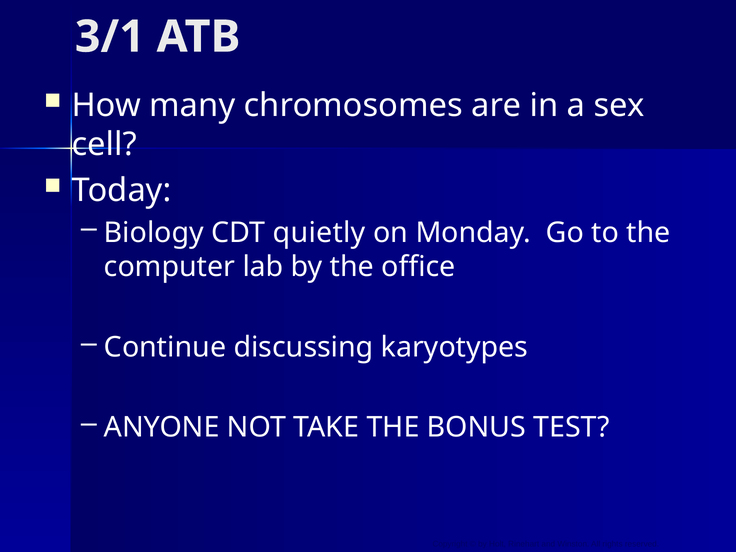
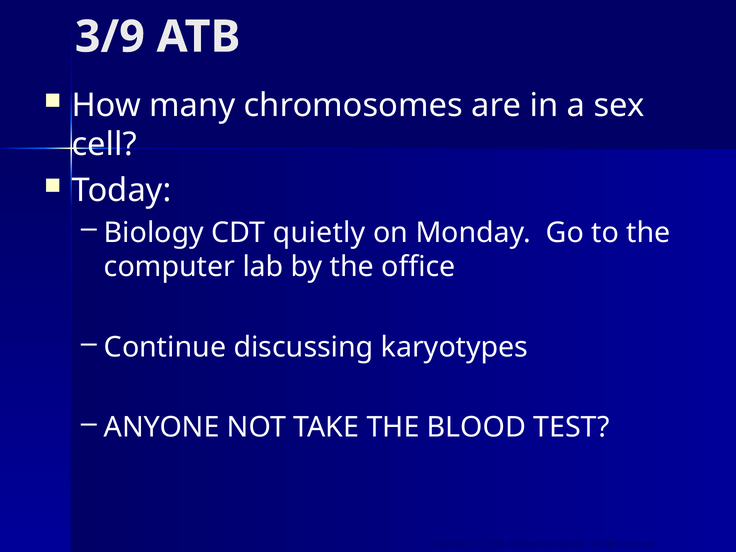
3/1: 3/1 -> 3/9 (110, 37)
BONUS: BONUS -> BLOOD (476, 427)
